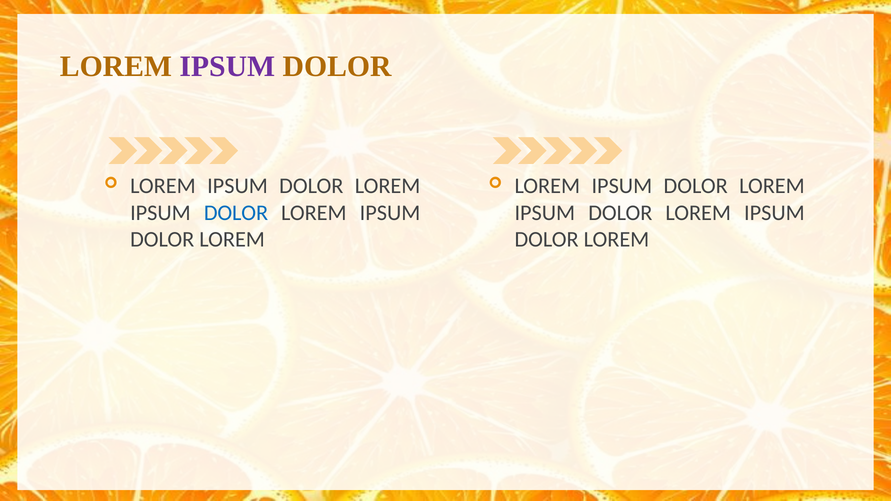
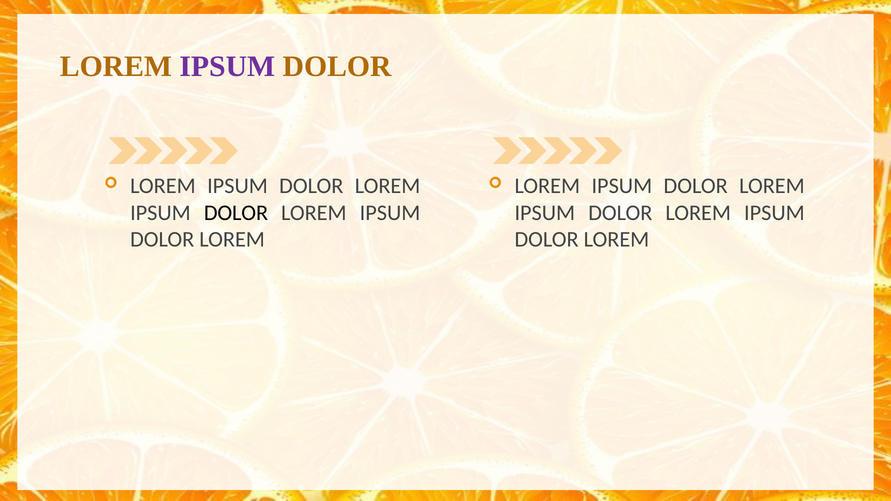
DOLOR colour: blue -> black (236, 213)
